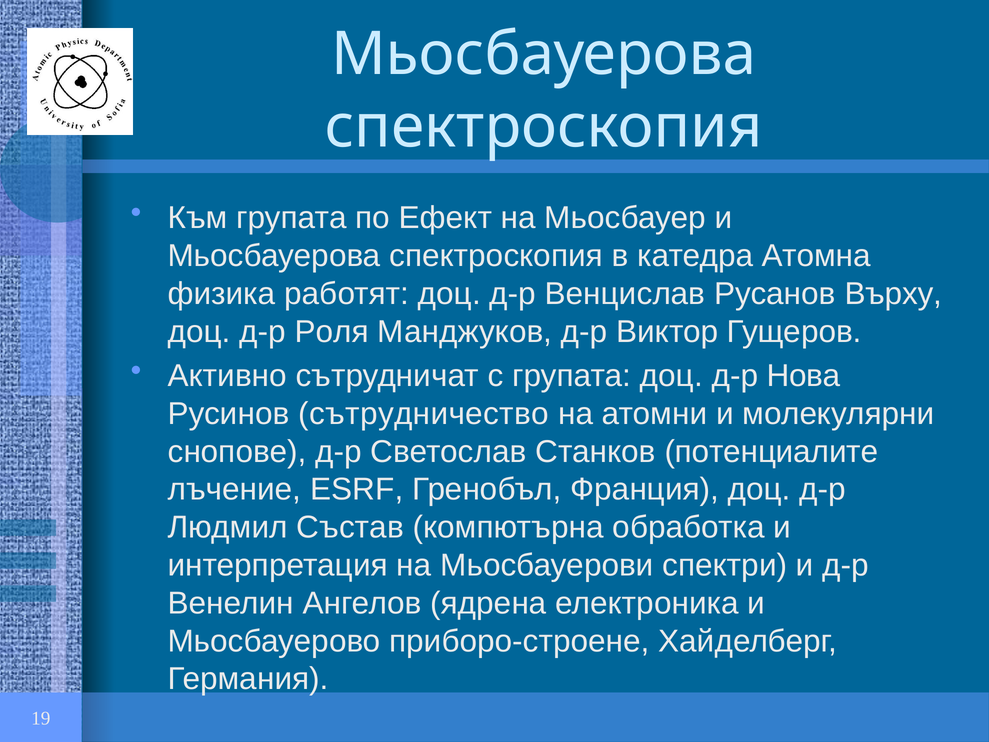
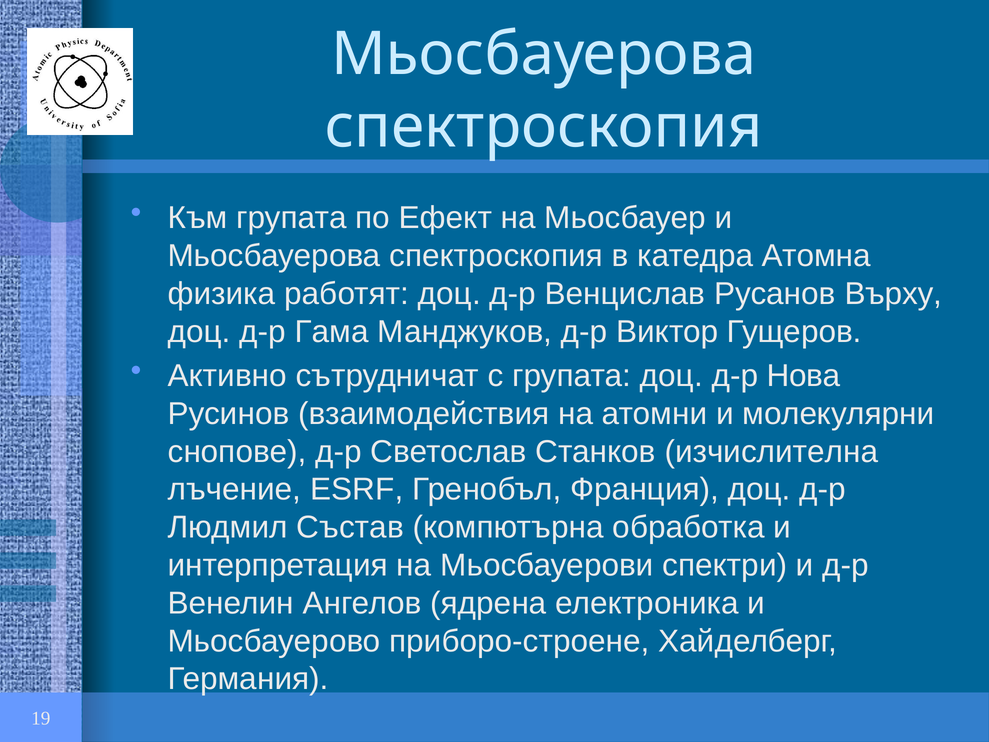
Роля: Роля -> Гама (332, 332)
сътрудничество: сътрудничество -> взаимодействия (424, 414)
потенциалите: потенциалите -> изчислителна (771, 451)
